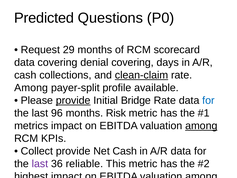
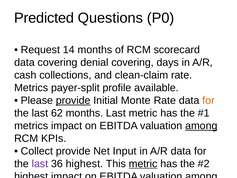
29: 29 -> 14 (69, 50)
clean-claim underline: present -> none (142, 75)
Among: Among -> Metrics (31, 88)
Bridge: Bridge -> Monte (136, 100)
for colour: blue -> orange (208, 100)
96: 96 -> 62 (57, 113)
months Risk: Risk -> Last (116, 113)
Net Cash: Cash -> Input (125, 151)
36 reliable: reliable -> highest (84, 163)
metric underline: none -> present (143, 163)
